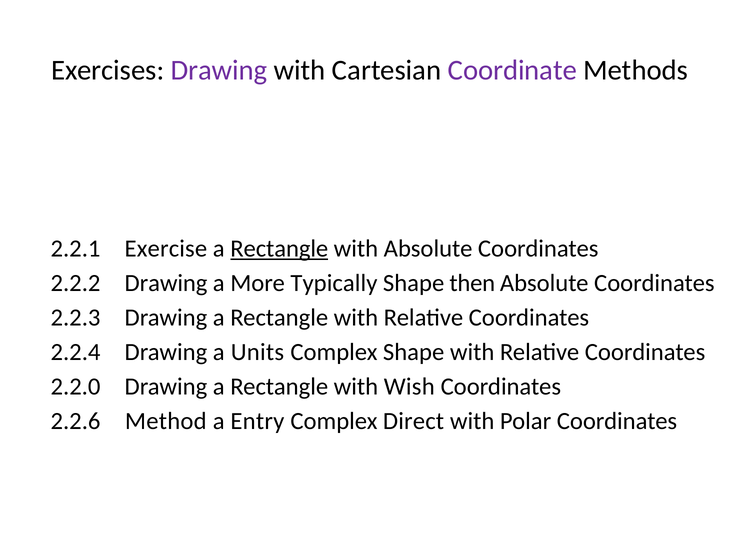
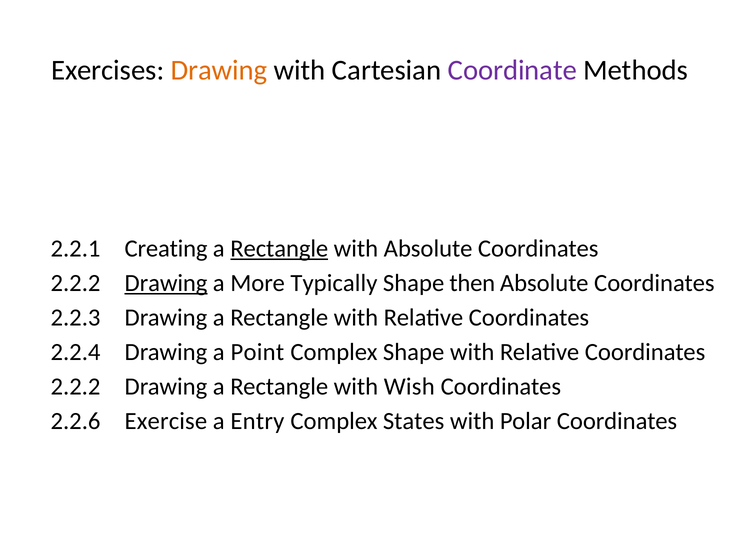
Drawing colour: purple -> orange (219, 70)
Exercise: Exercise -> Creating (166, 248)
Drawing underline: none -> present (166, 283)
Units: Units -> Point (257, 352)
2.2.0: 2.2.0 -> 2.2.2 (76, 387)
Method: Method -> Exercise (166, 421)
Direct: Direct -> States (414, 421)
